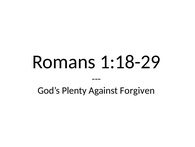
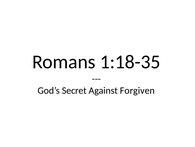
1:18-29: 1:18-29 -> 1:18-35 (130, 62)
Plenty: Plenty -> Secret (74, 90)
